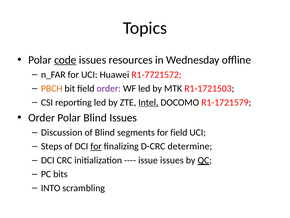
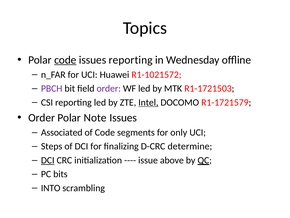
issues resources: resources -> reporting (131, 60)
R1-7721572: R1-7721572 -> R1-1021572 (156, 74)
PBCH colour: orange -> purple (52, 88)
Polar Blind: Blind -> Note (95, 117)
Discussion: Discussion -> Associated (62, 132)
of Blind: Blind -> Code (105, 132)
for field: field -> only (179, 132)
for underline: present -> none (96, 146)
DCI underline: none -> present (48, 160)
issue issues: issues -> above (172, 160)
